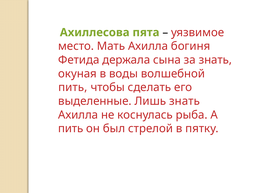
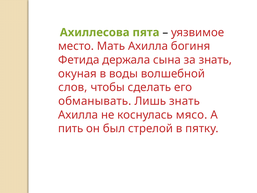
пить: пить -> слов (73, 87)
выделенные: выделенные -> обманывать (95, 101)
рыба: рыба -> мясо (192, 115)
